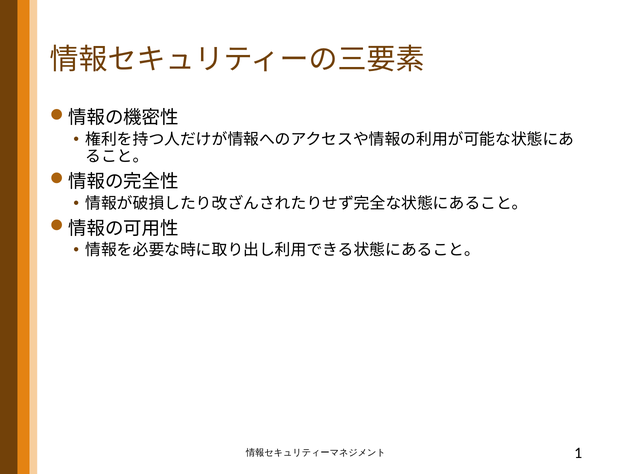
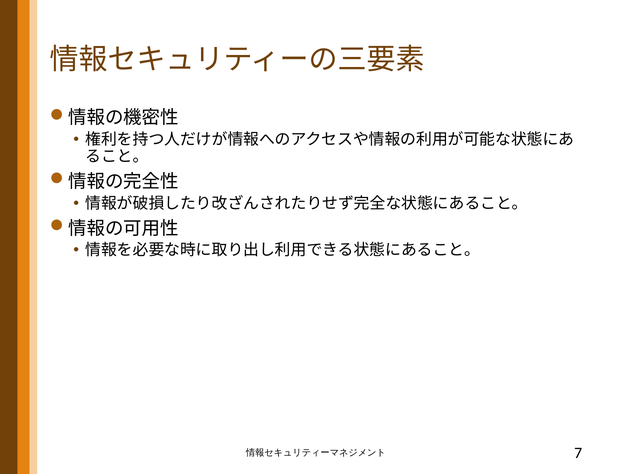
1: 1 -> 7 (578, 453)
